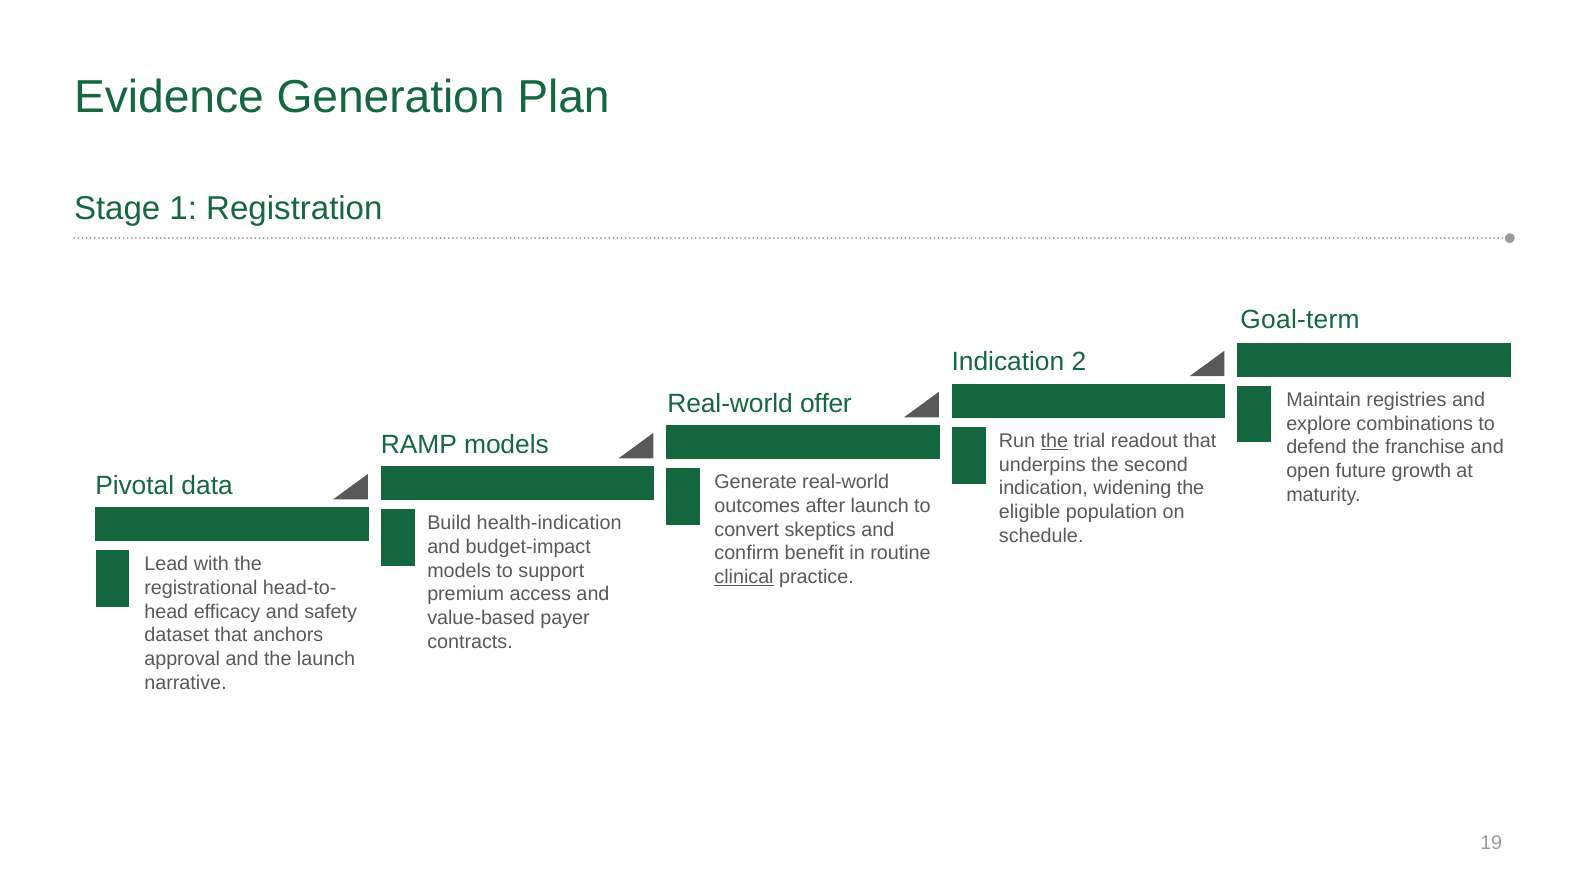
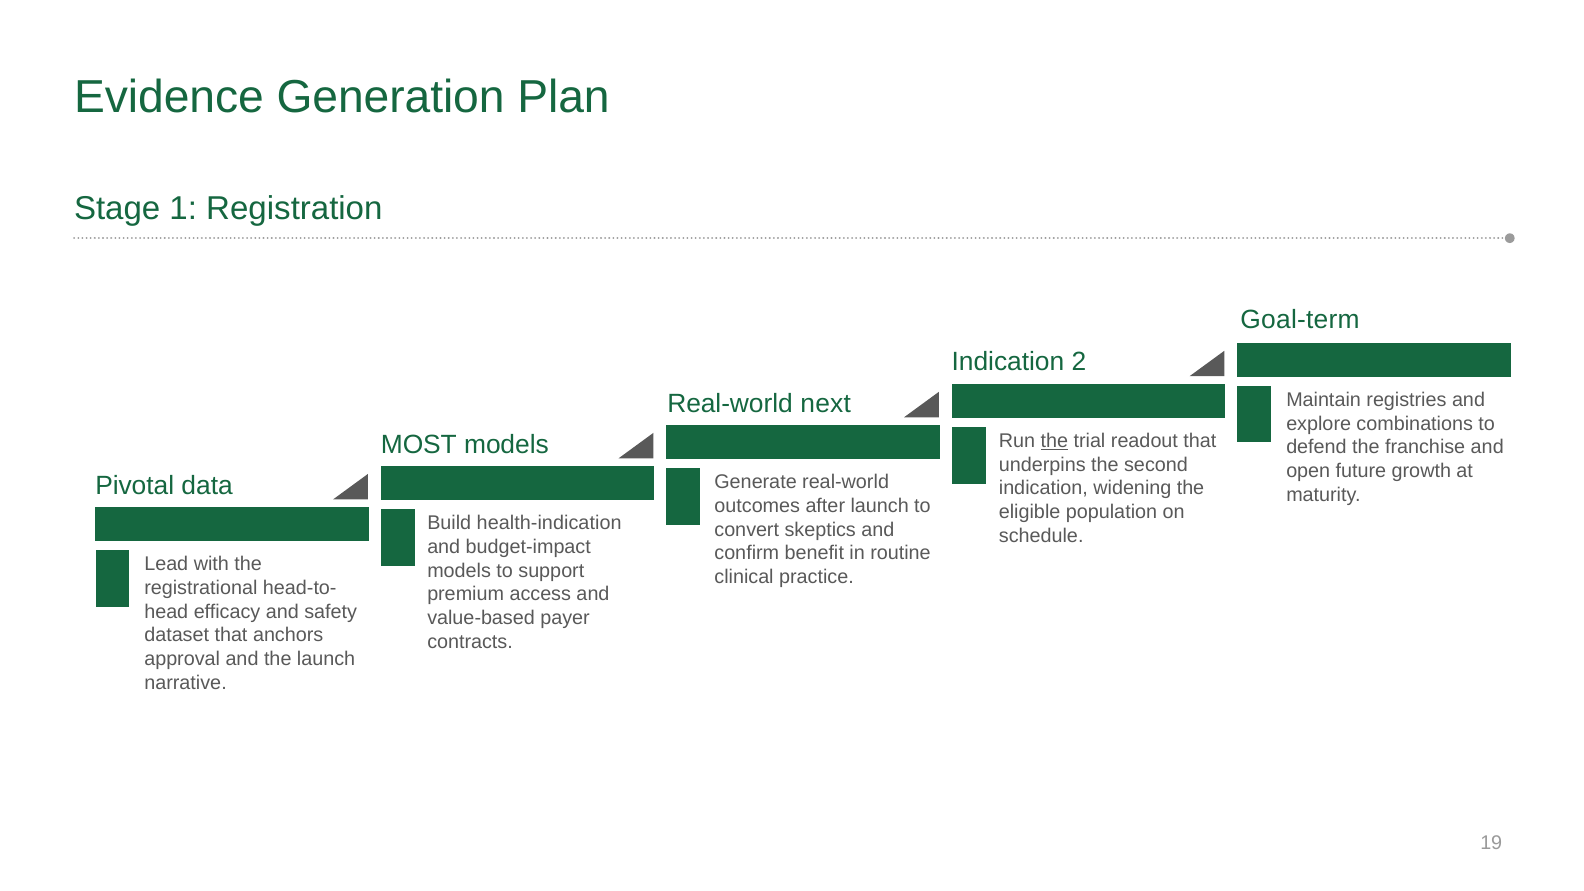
offer: offer -> next (826, 403)
RAMP: RAMP -> MOST (419, 444)
clinical underline: present -> none (744, 577)
